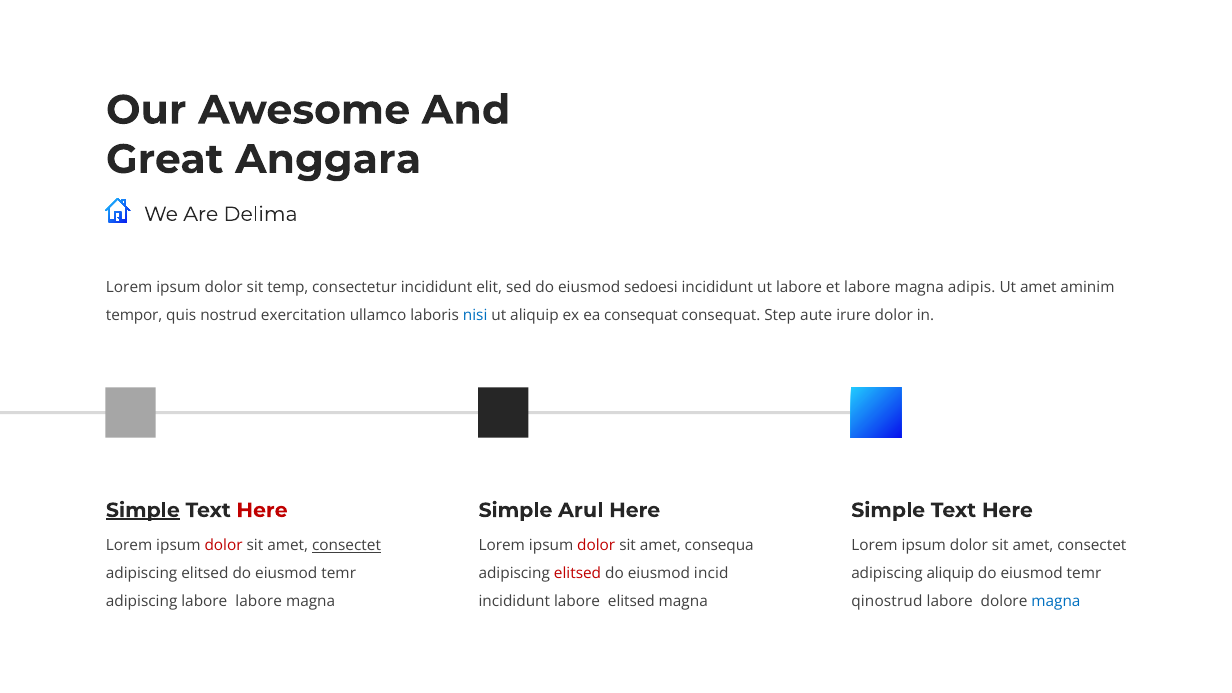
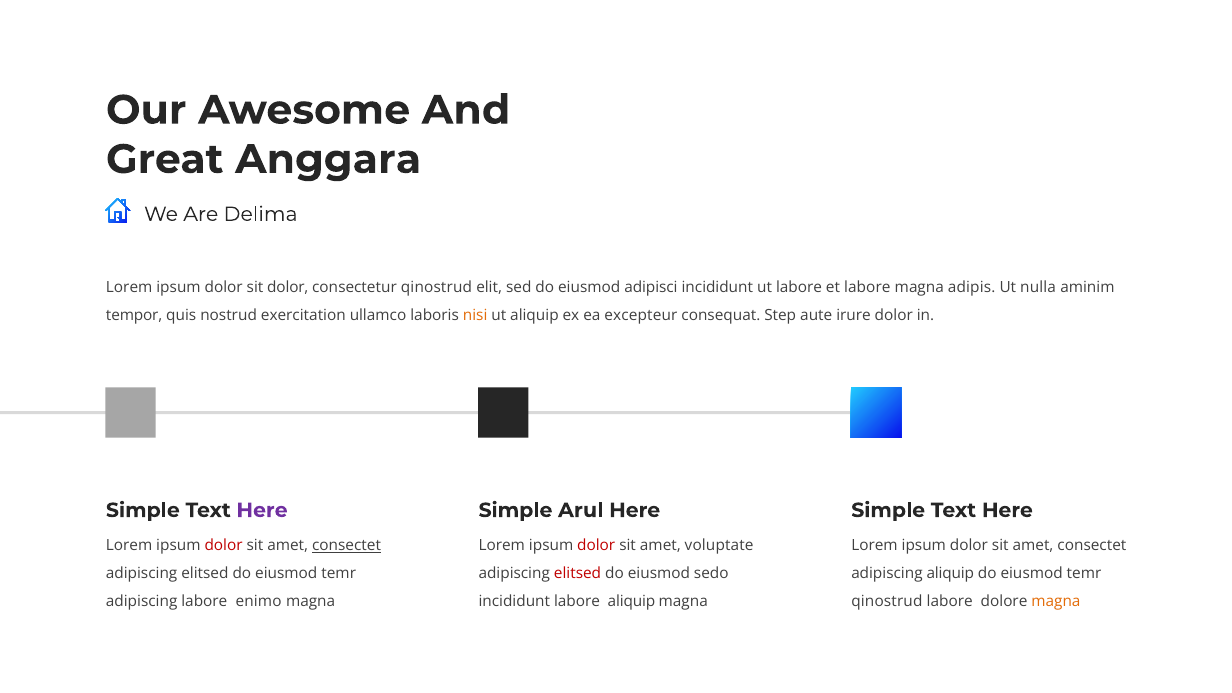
sit temp: temp -> dolor (288, 288)
consectetur incididunt: incididunt -> qinostrud (436, 288)
sedoesi: sedoesi -> adipisci (651, 288)
Ut amet: amet -> nulla (1038, 288)
nisi colour: blue -> orange (475, 315)
ea consequat: consequat -> excepteur (641, 315)
Simple underline: present -> none (143, 510)
Here colour: red -> purple (262, 510)
consequa: consequa -> voluptate (719, 546)
incid: incid -> sedo (711, 573)
labore labore: labore -> enimo (259, 601)
labore elitsed: elitsed -> aliquip (631, 601)
magna colour: blue -> orange (1056, 601)
